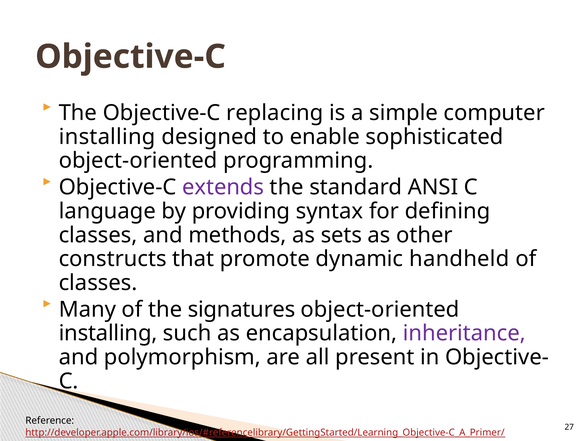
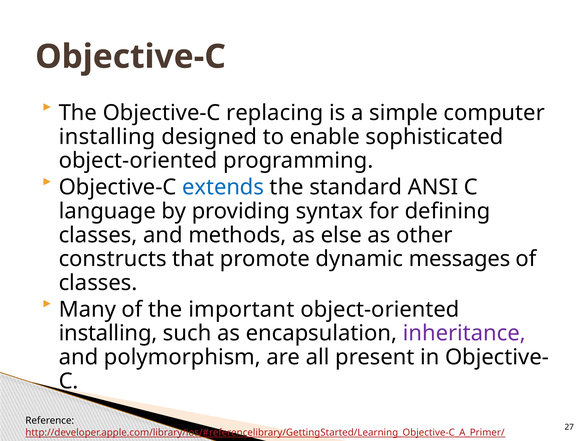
extends colour: purple -> blue (223, 187)
sets: sets -> else (341, 235)
handheld: handheld -> messages (460, 259)
signatures: signatures -> important (241, 310)
